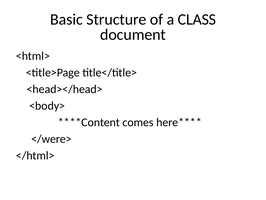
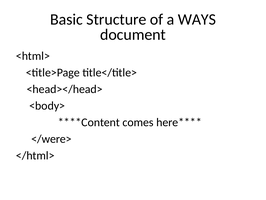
CLASS: CLASS -> WAYS (197, 19)
